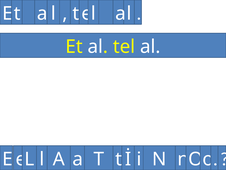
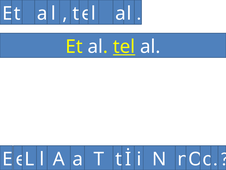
tel underline: none -> present (124, 47)
